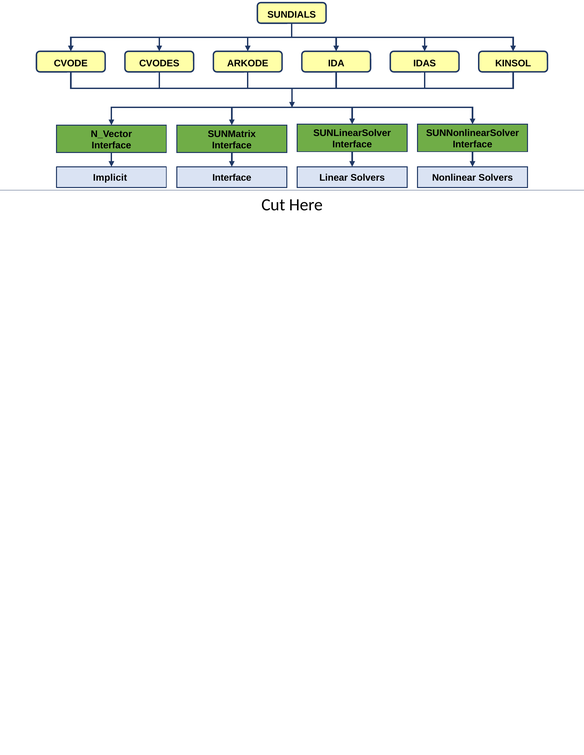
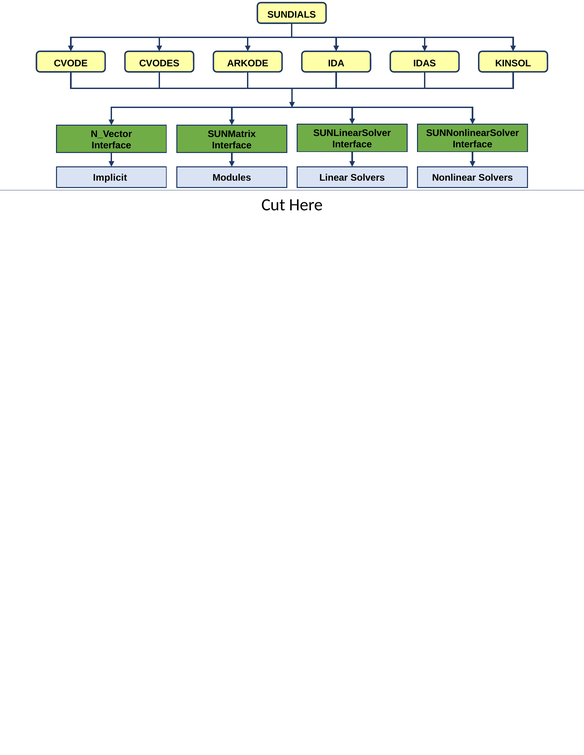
Interface: Interface -> Modules (232, 178)
